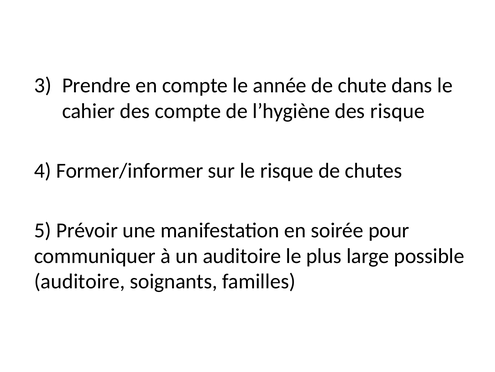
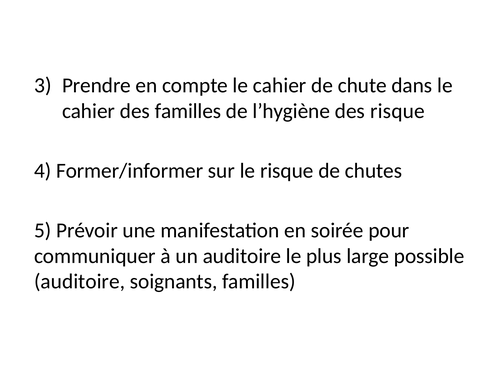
compte le année: année -> cahier (280, 85)
des compte: compte -> familles (188, 111)
